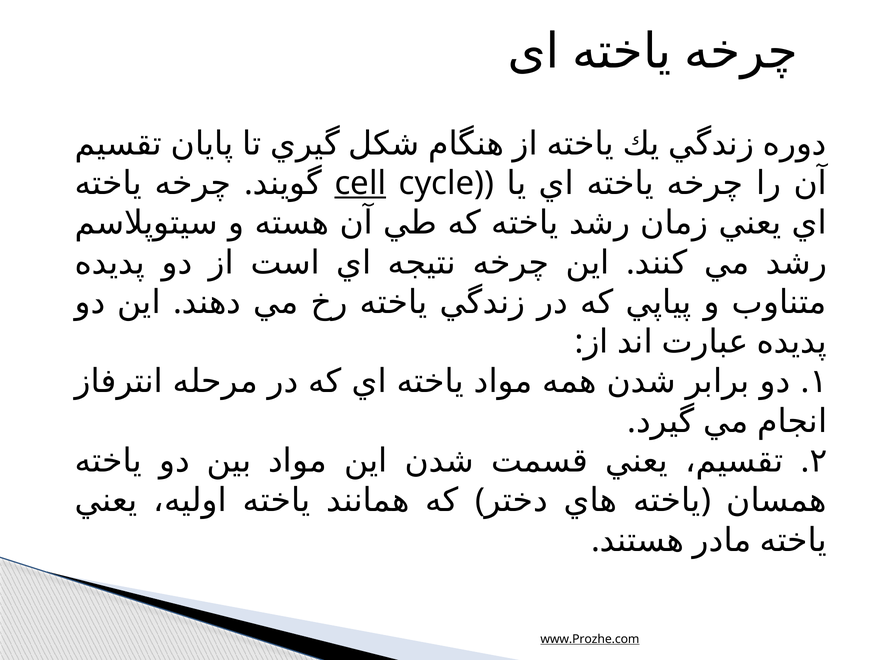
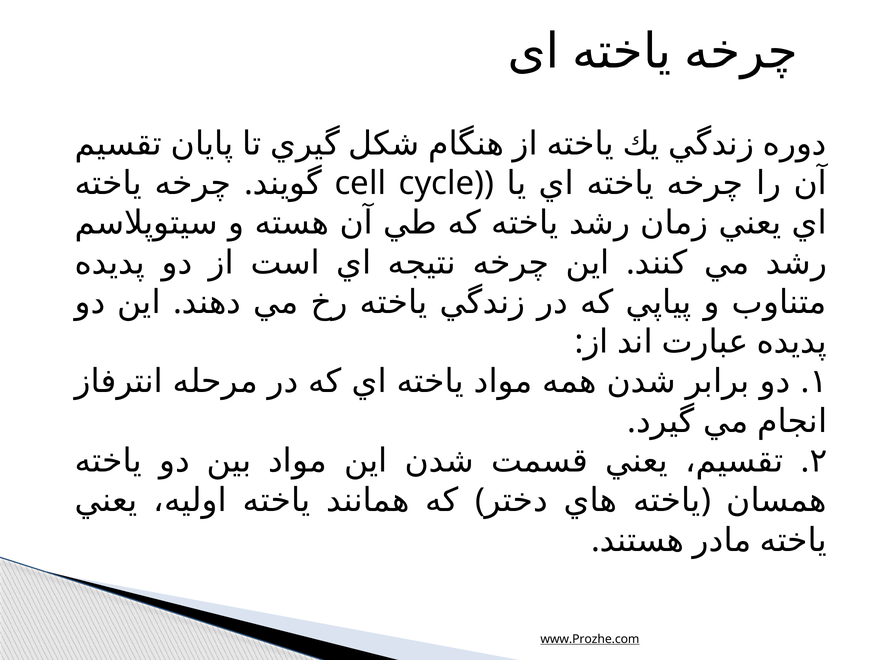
cell underline: present -> none (360, 183)
